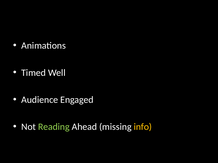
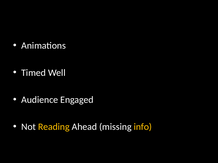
Reading colour: light green -> yellow (54, 127)
